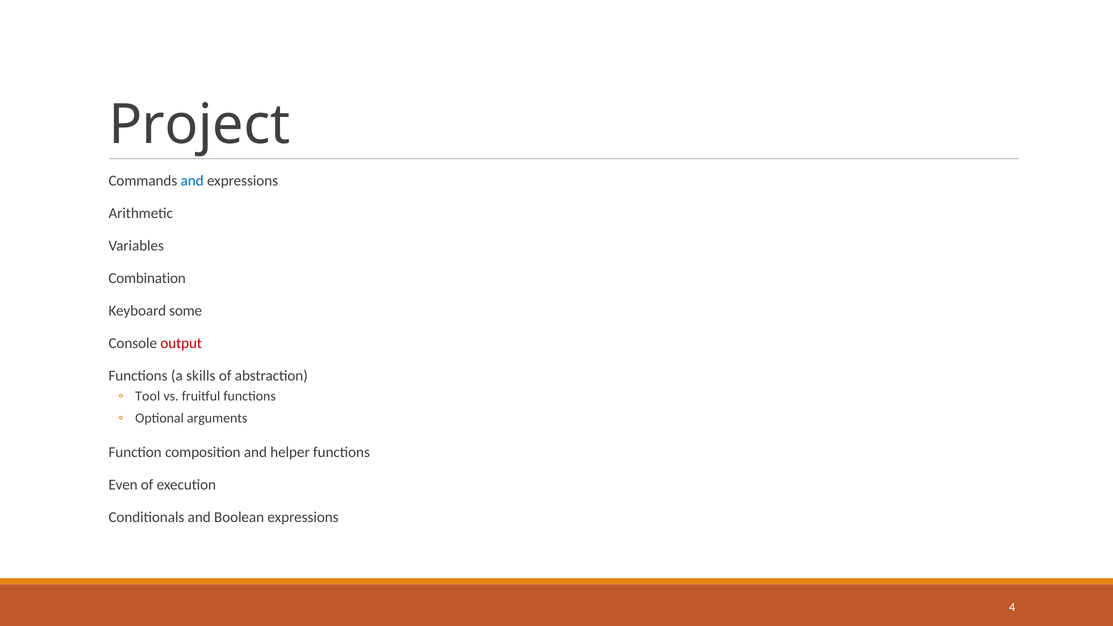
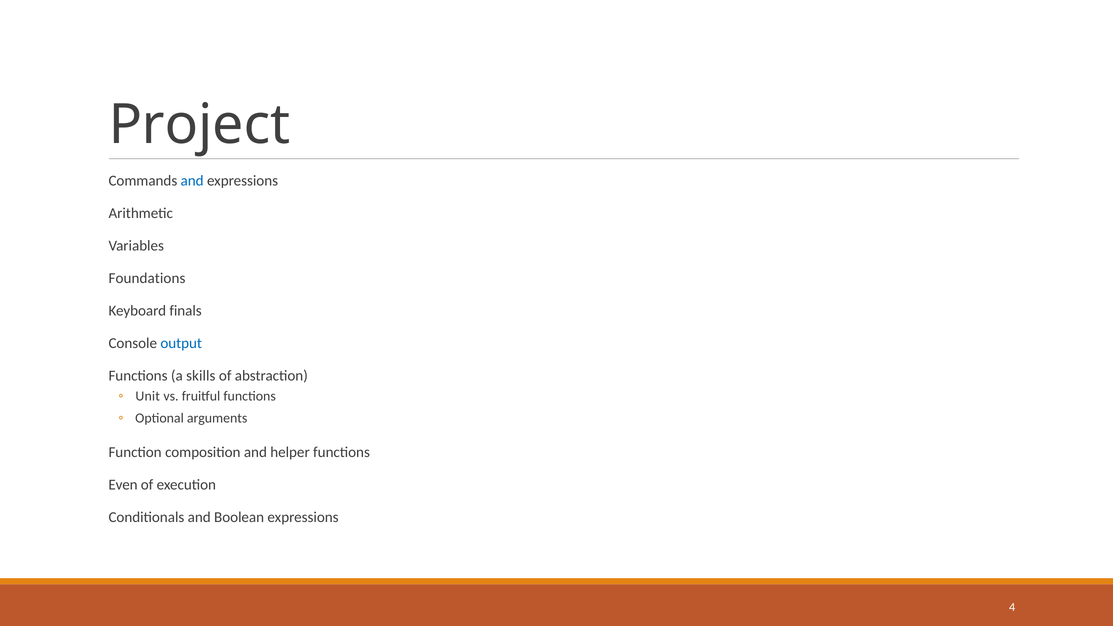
Combination: Combination -> Foundations (147, 278)
some: some -> finals (186, 311)
output colour: red -> blue (181, 343)
Tool: Tool -> Unit (148, 396)
